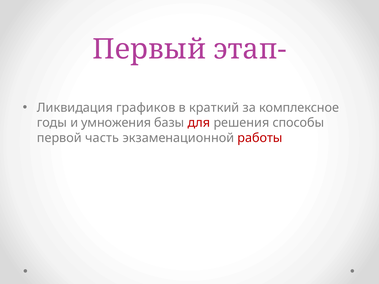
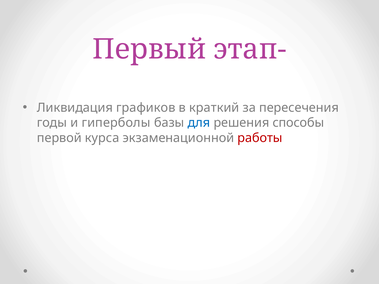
комплексное: комплексное -> пересечения (299, 108)
умножения: умножения -> гиперболы (116, 123)
для colour: red -> blue (199, 123)
часть: часть -> курса (102, 138)
